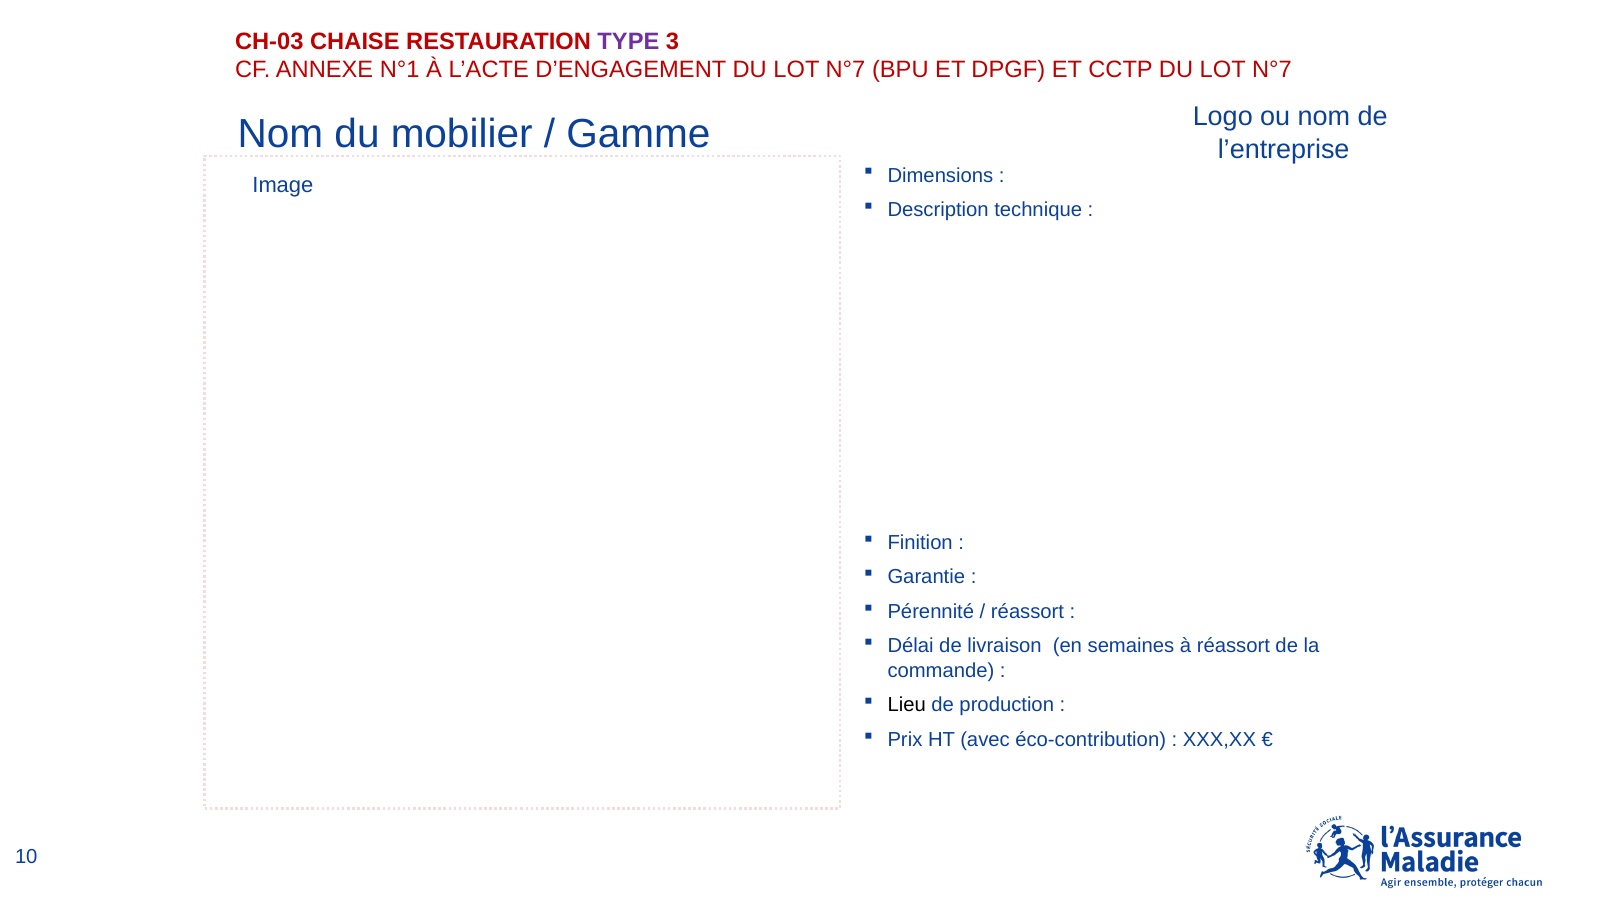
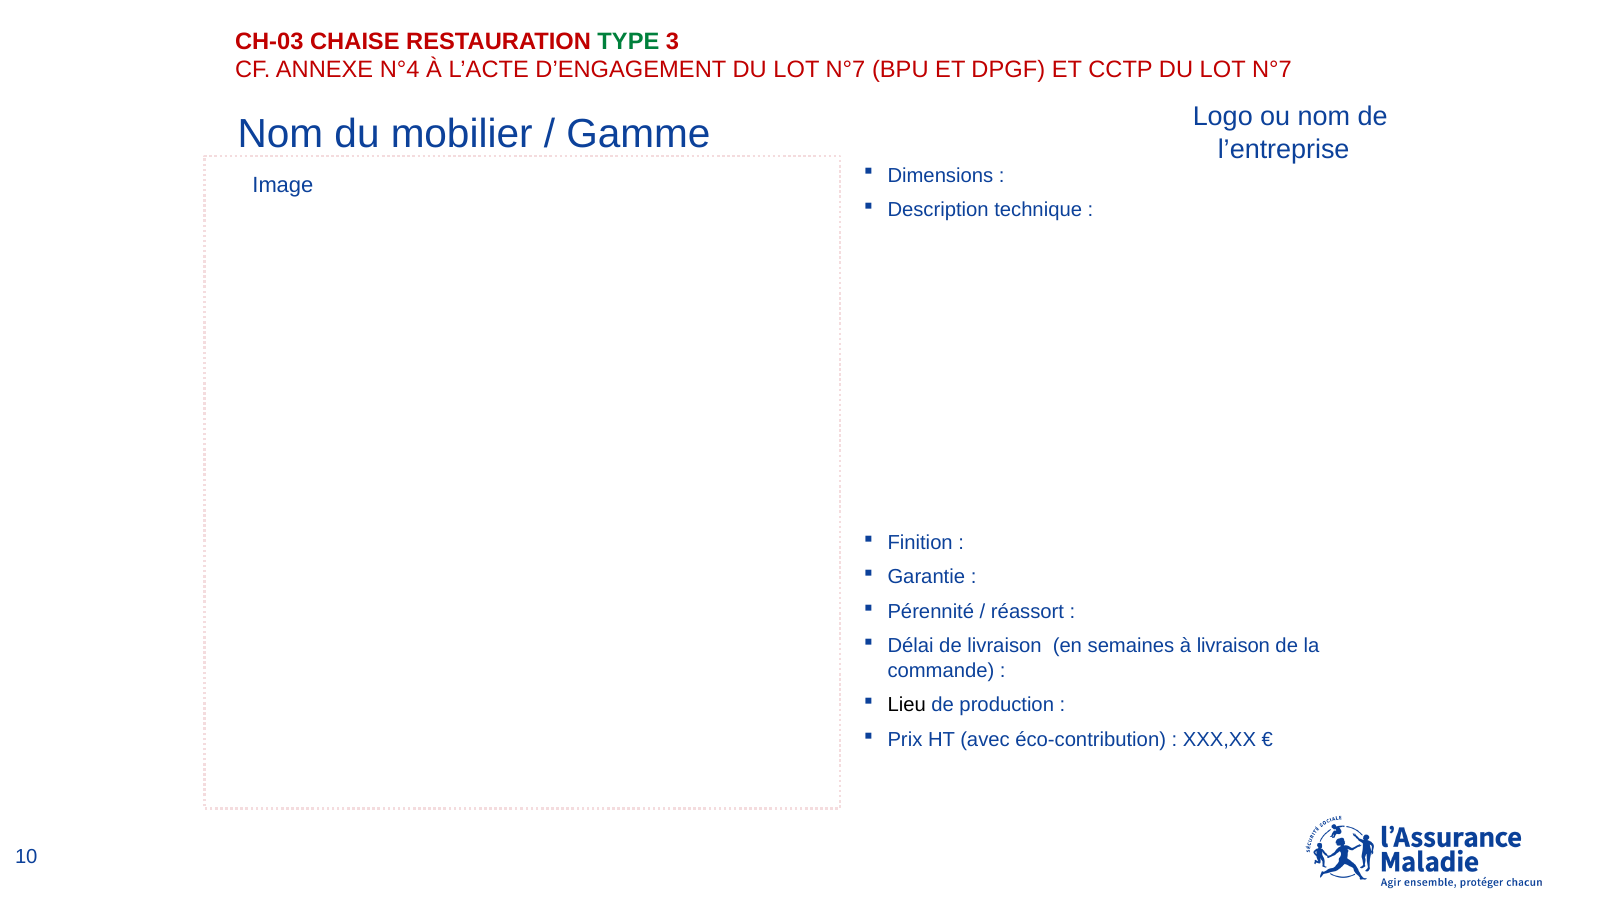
TYPE colour: purple -> green (628, 41)
N°1: N°1 -> N°4 (400, 70)
à réassort: réassort -> livraison (1233, 646)
